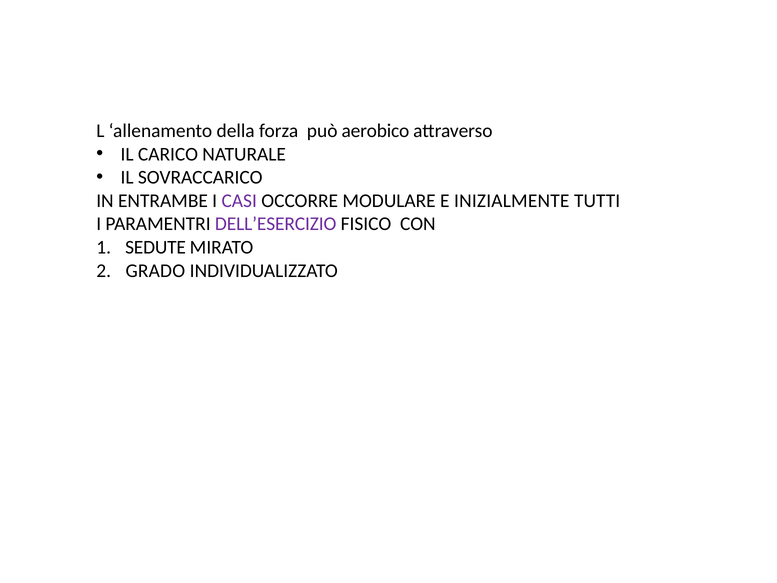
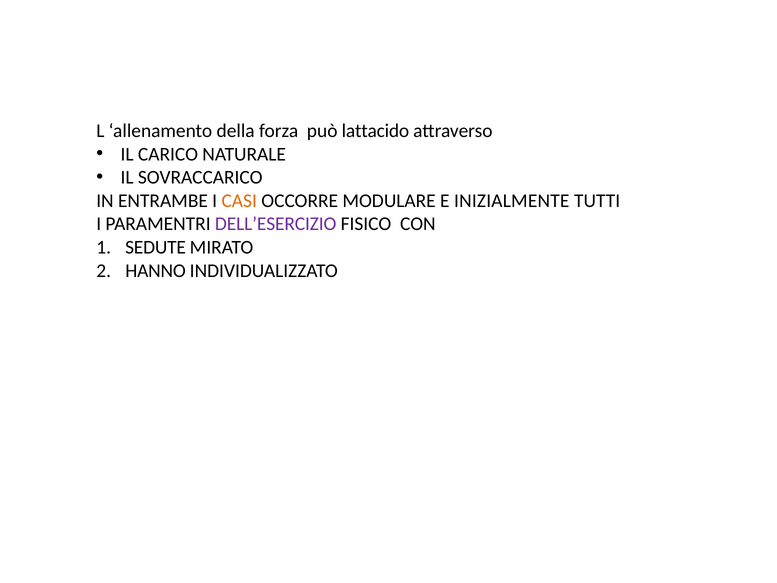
aerobico: aerobico -> lattacido (375, 131)
CASI colour: purple -> orange (239, 201)
GRADO: GRADO -> HANNO (156, 271)
